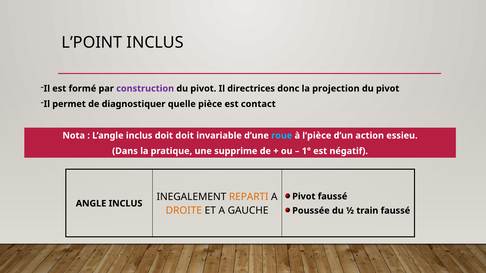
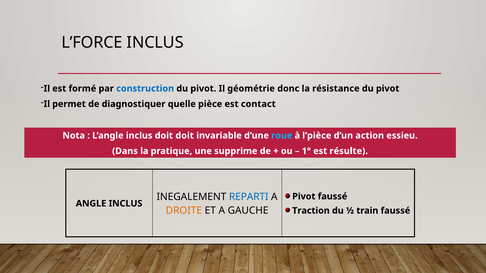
L’POINT: L’POINT -> L’FORCE (92, 43)
construction colour: purple -> blue (145, 89)
directrices: directrices -> géométrie (251, 89)
projection: projection -> résistance (336, 89)
négatif: négatif -> résulte (349, 151)
REPARTI colour: orange -> blue (249, 197)
Poussée: Poussée -> Traction (311, 211)
